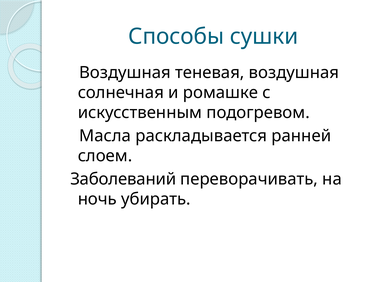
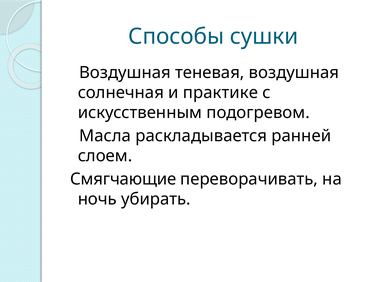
ромашке: ромашке -> практике (220, 93)
Заболеваний: Заболеваний -> Смягчающие (123, 179)
